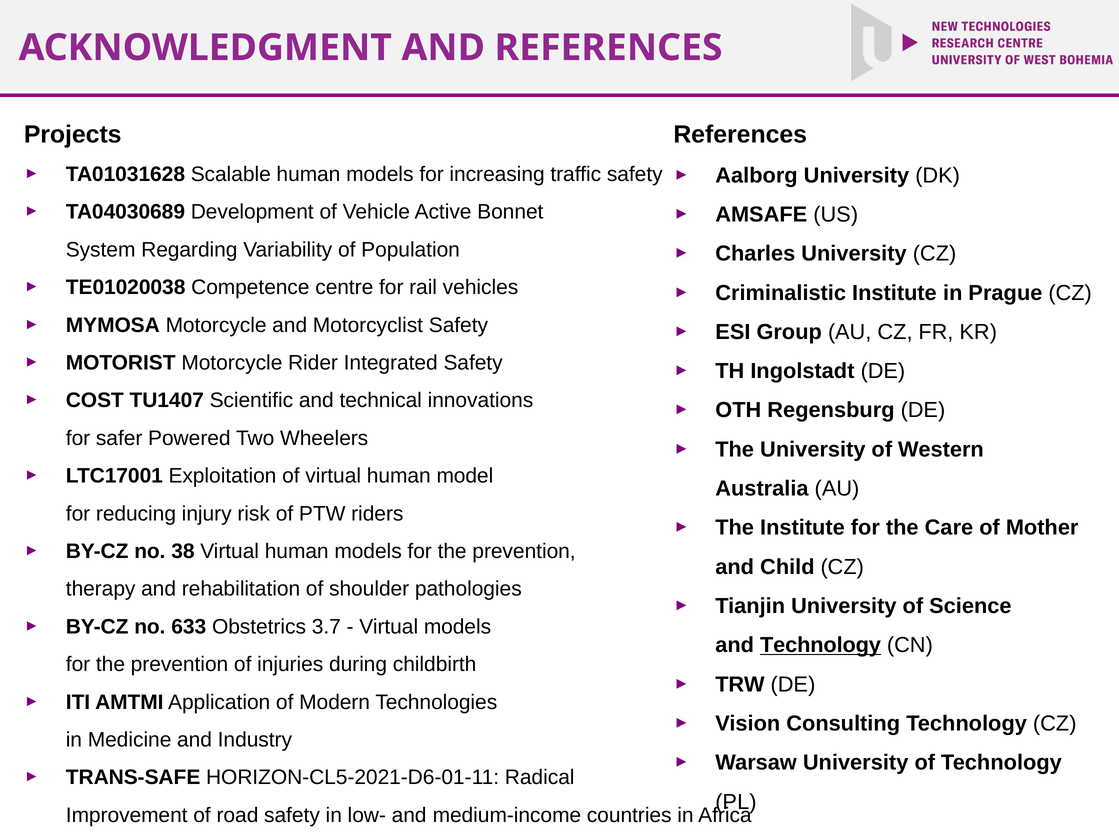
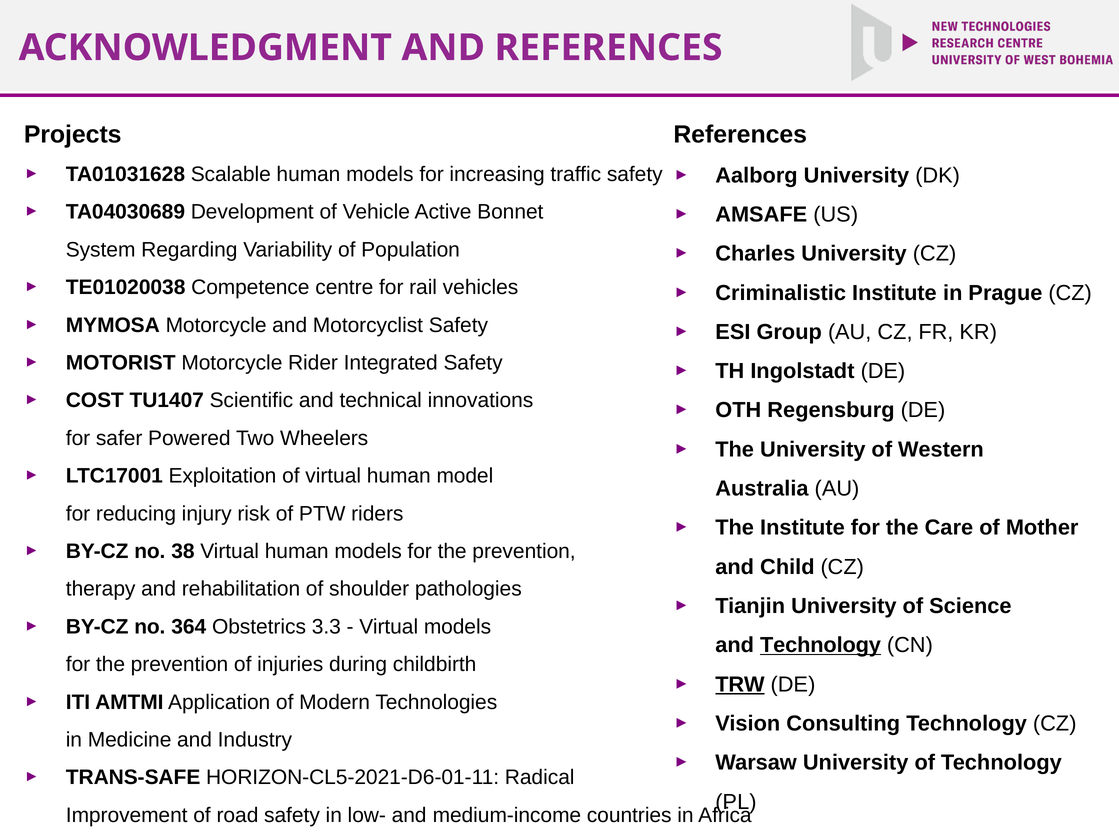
633: 633 -> 364 (189, 627)
3.7: 3.7 -> 3.3 (326, 627)
TRW underline: none -> present (740, 685)
